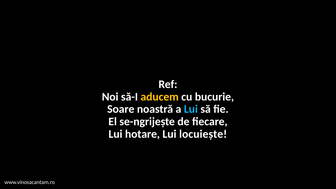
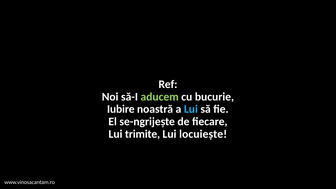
aducem colour: yellow -> light green (160, 97)
Soare: Soare -> Iubire (121, 109)
hotare: hotare -> trimite (143, 134)
